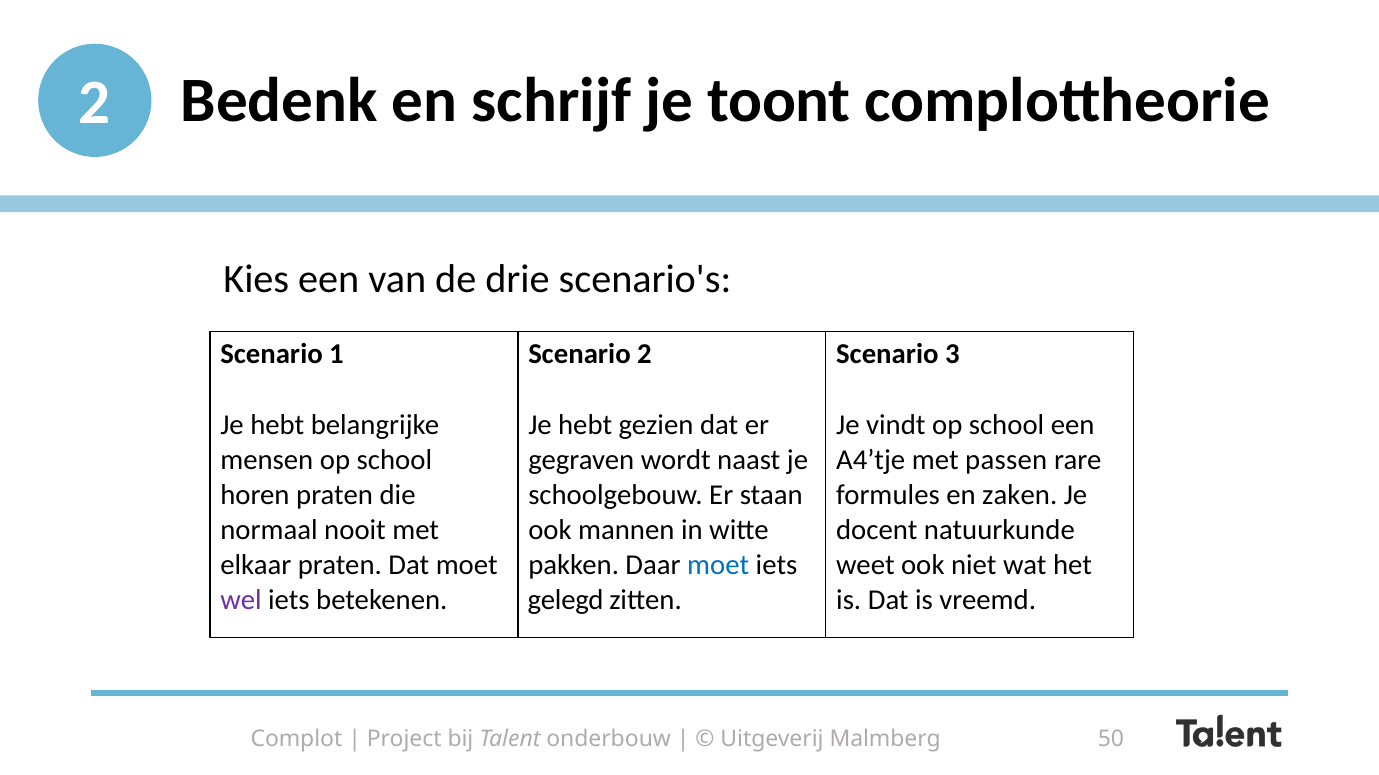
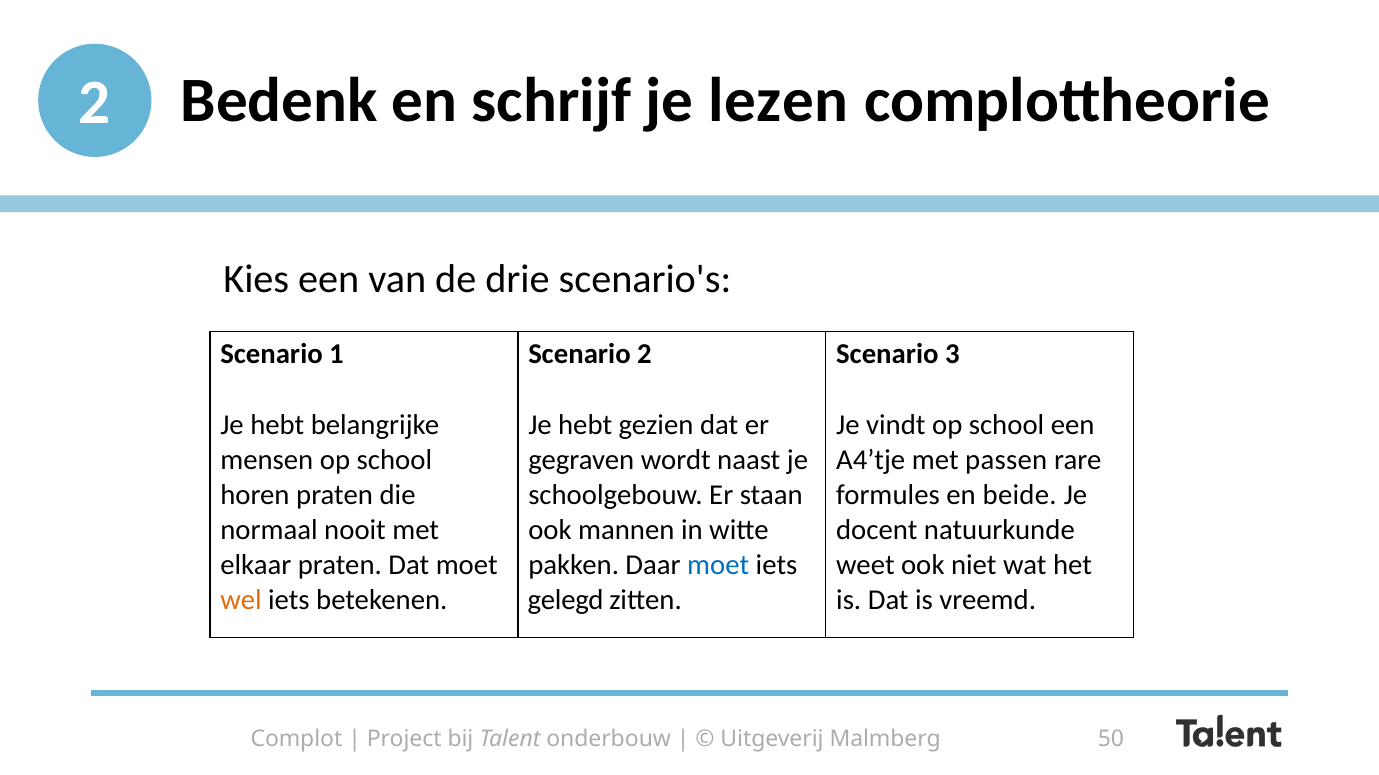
toont: toont -> lezen (778, 101)
zaken: zaken -> beide (1020, 495)
wel colour: purple -> orange (241, 601)
